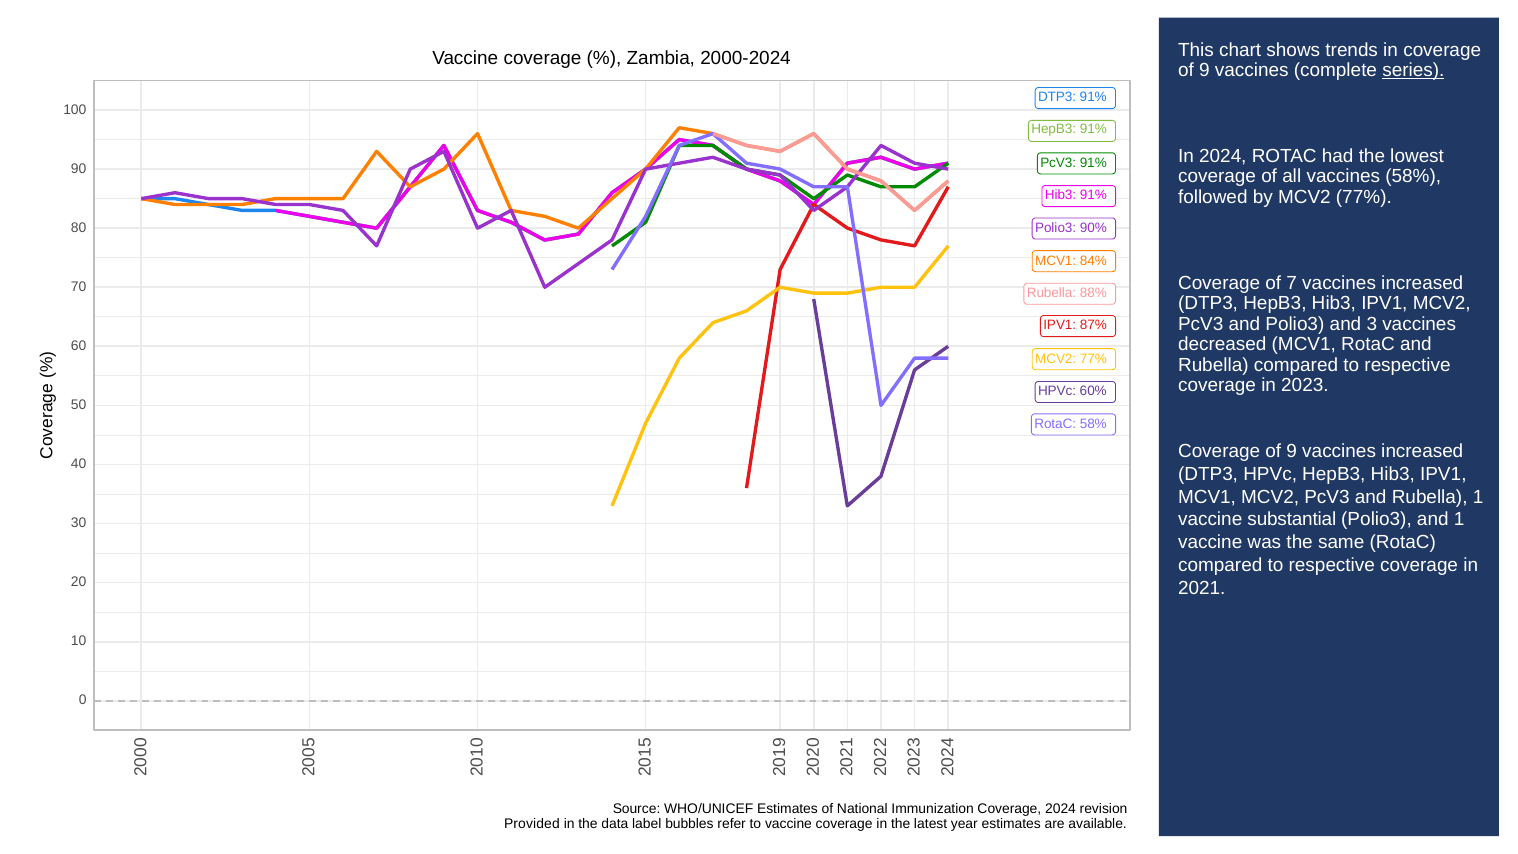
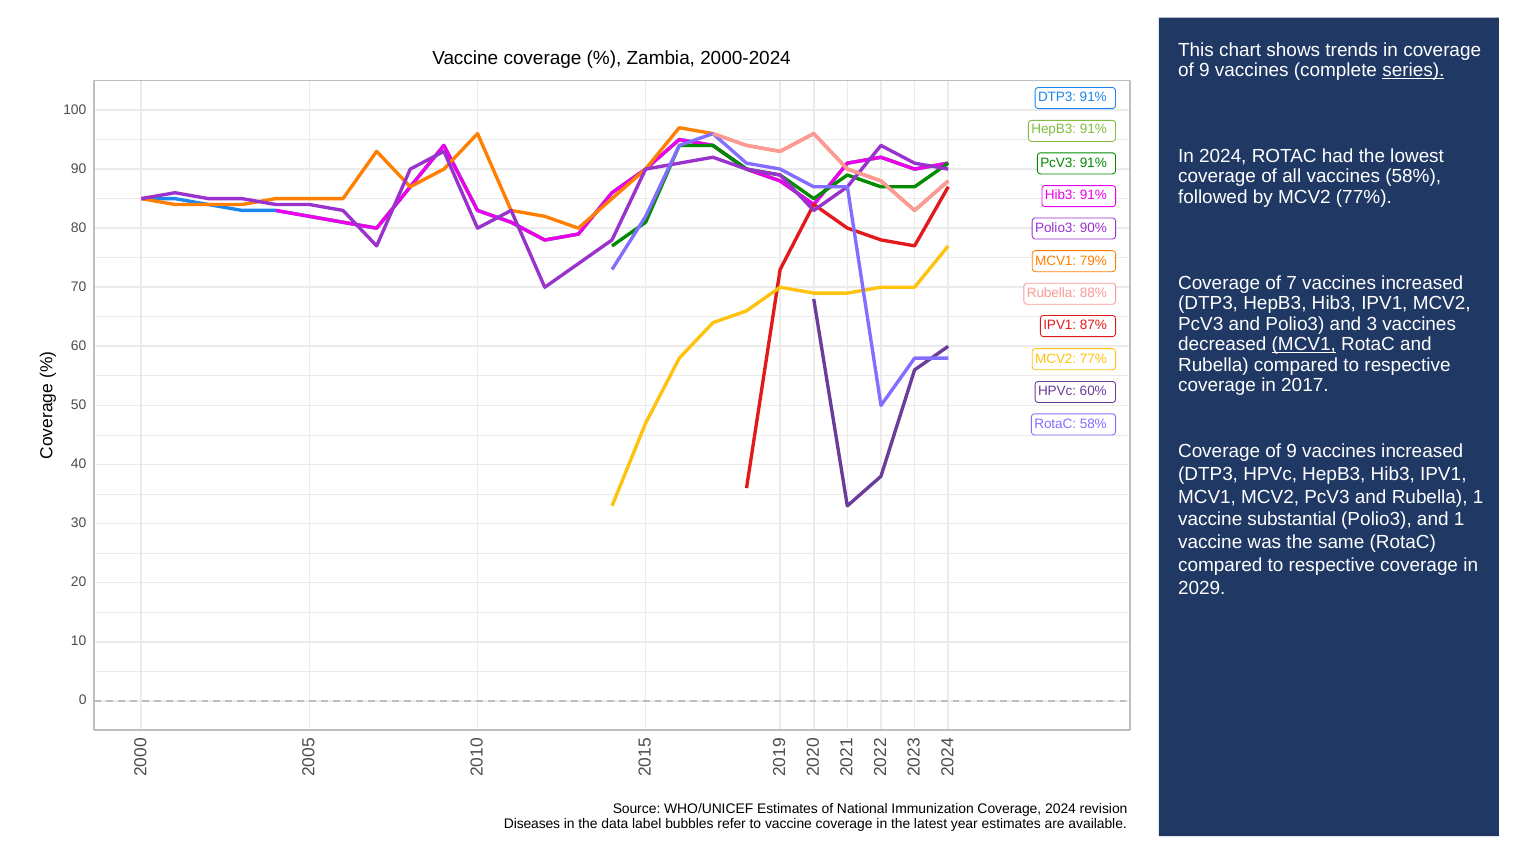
84%: 84% -> 79% (1093, 261)
MCV1 underline: none -> present (1304, 344)
2023: 2023 -> 2017 (1305, 385)
2021: 2021 -> 2029 (1202, 588)
Provided: Provided -> Diseases (532, 824)
